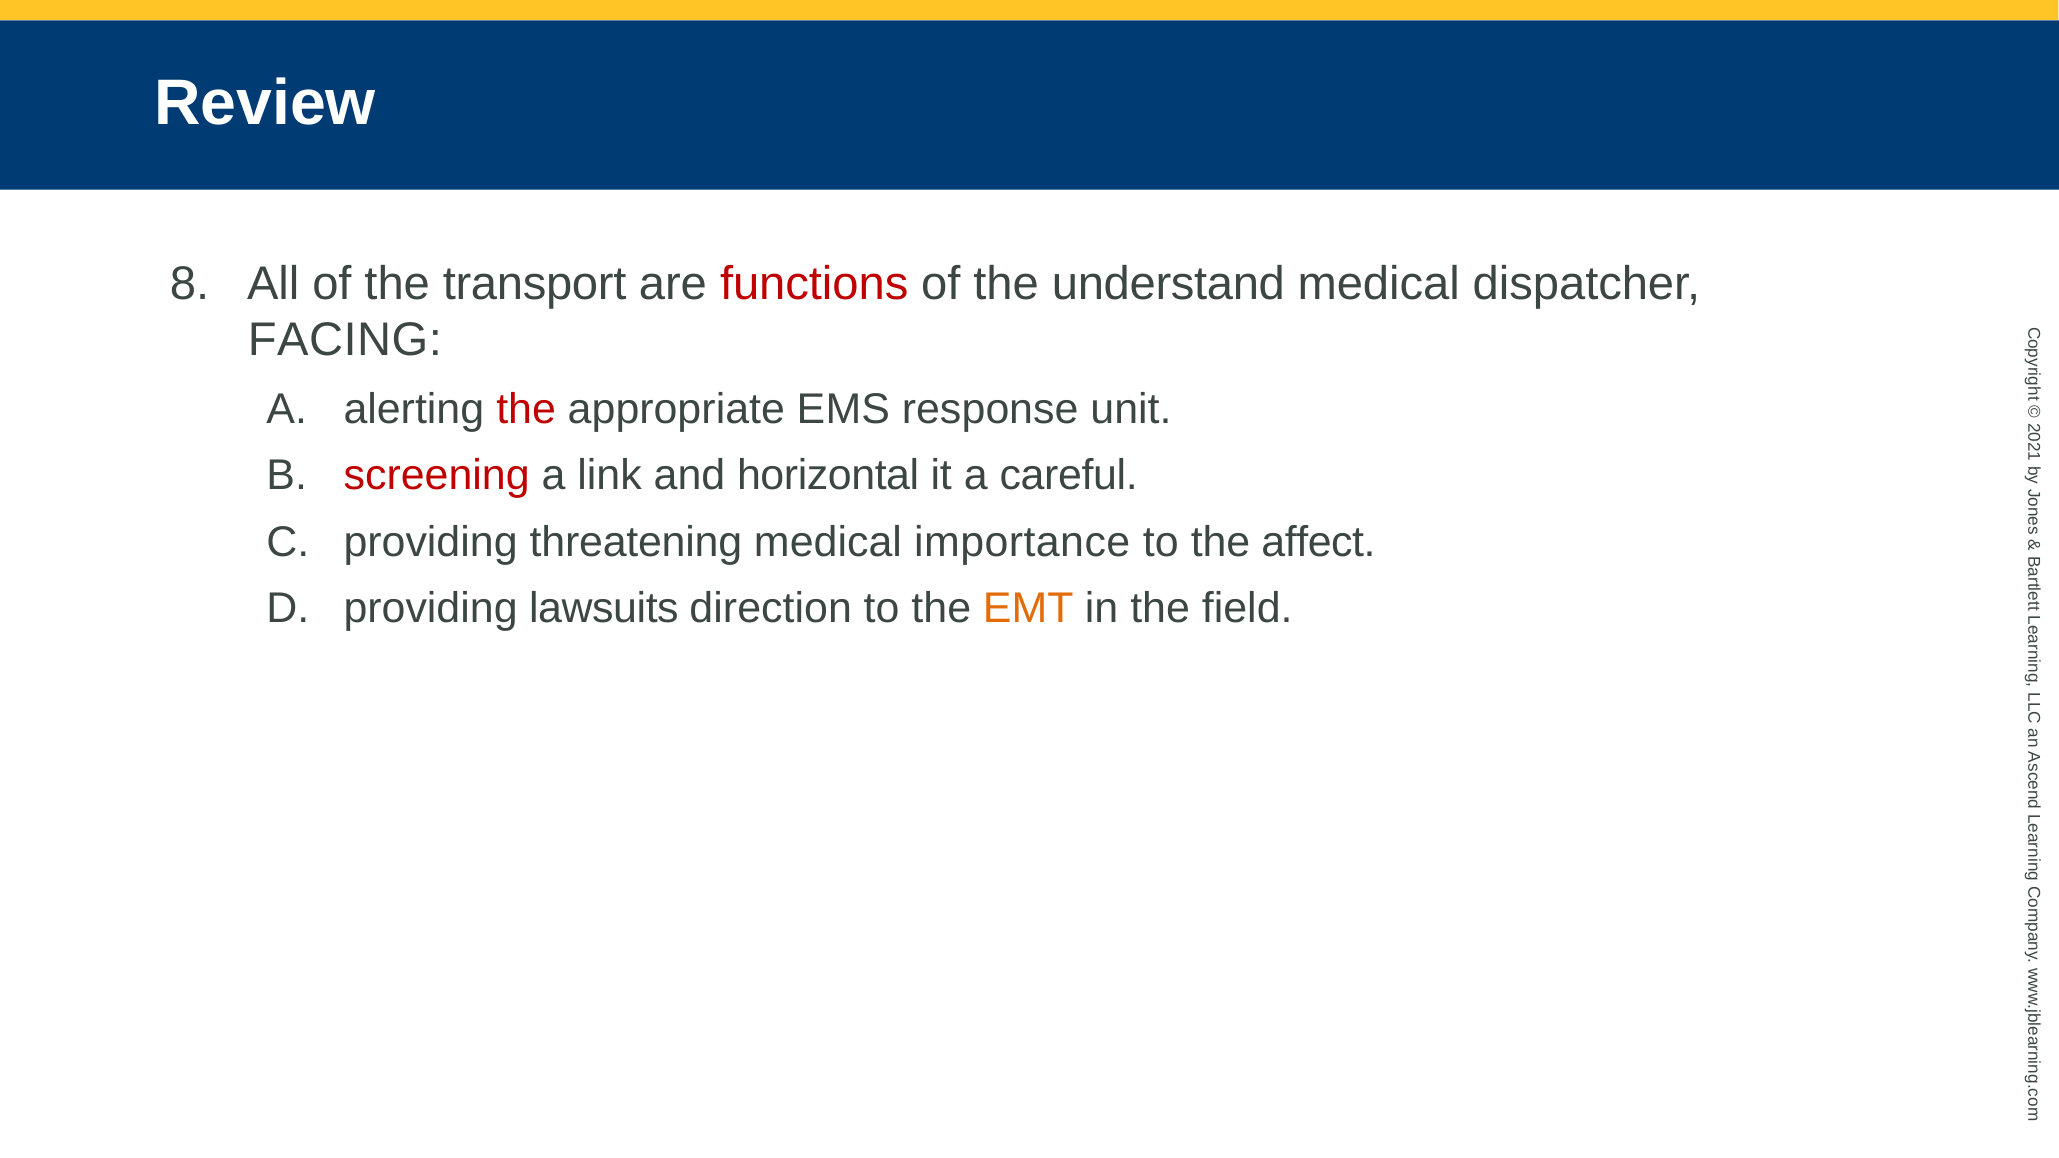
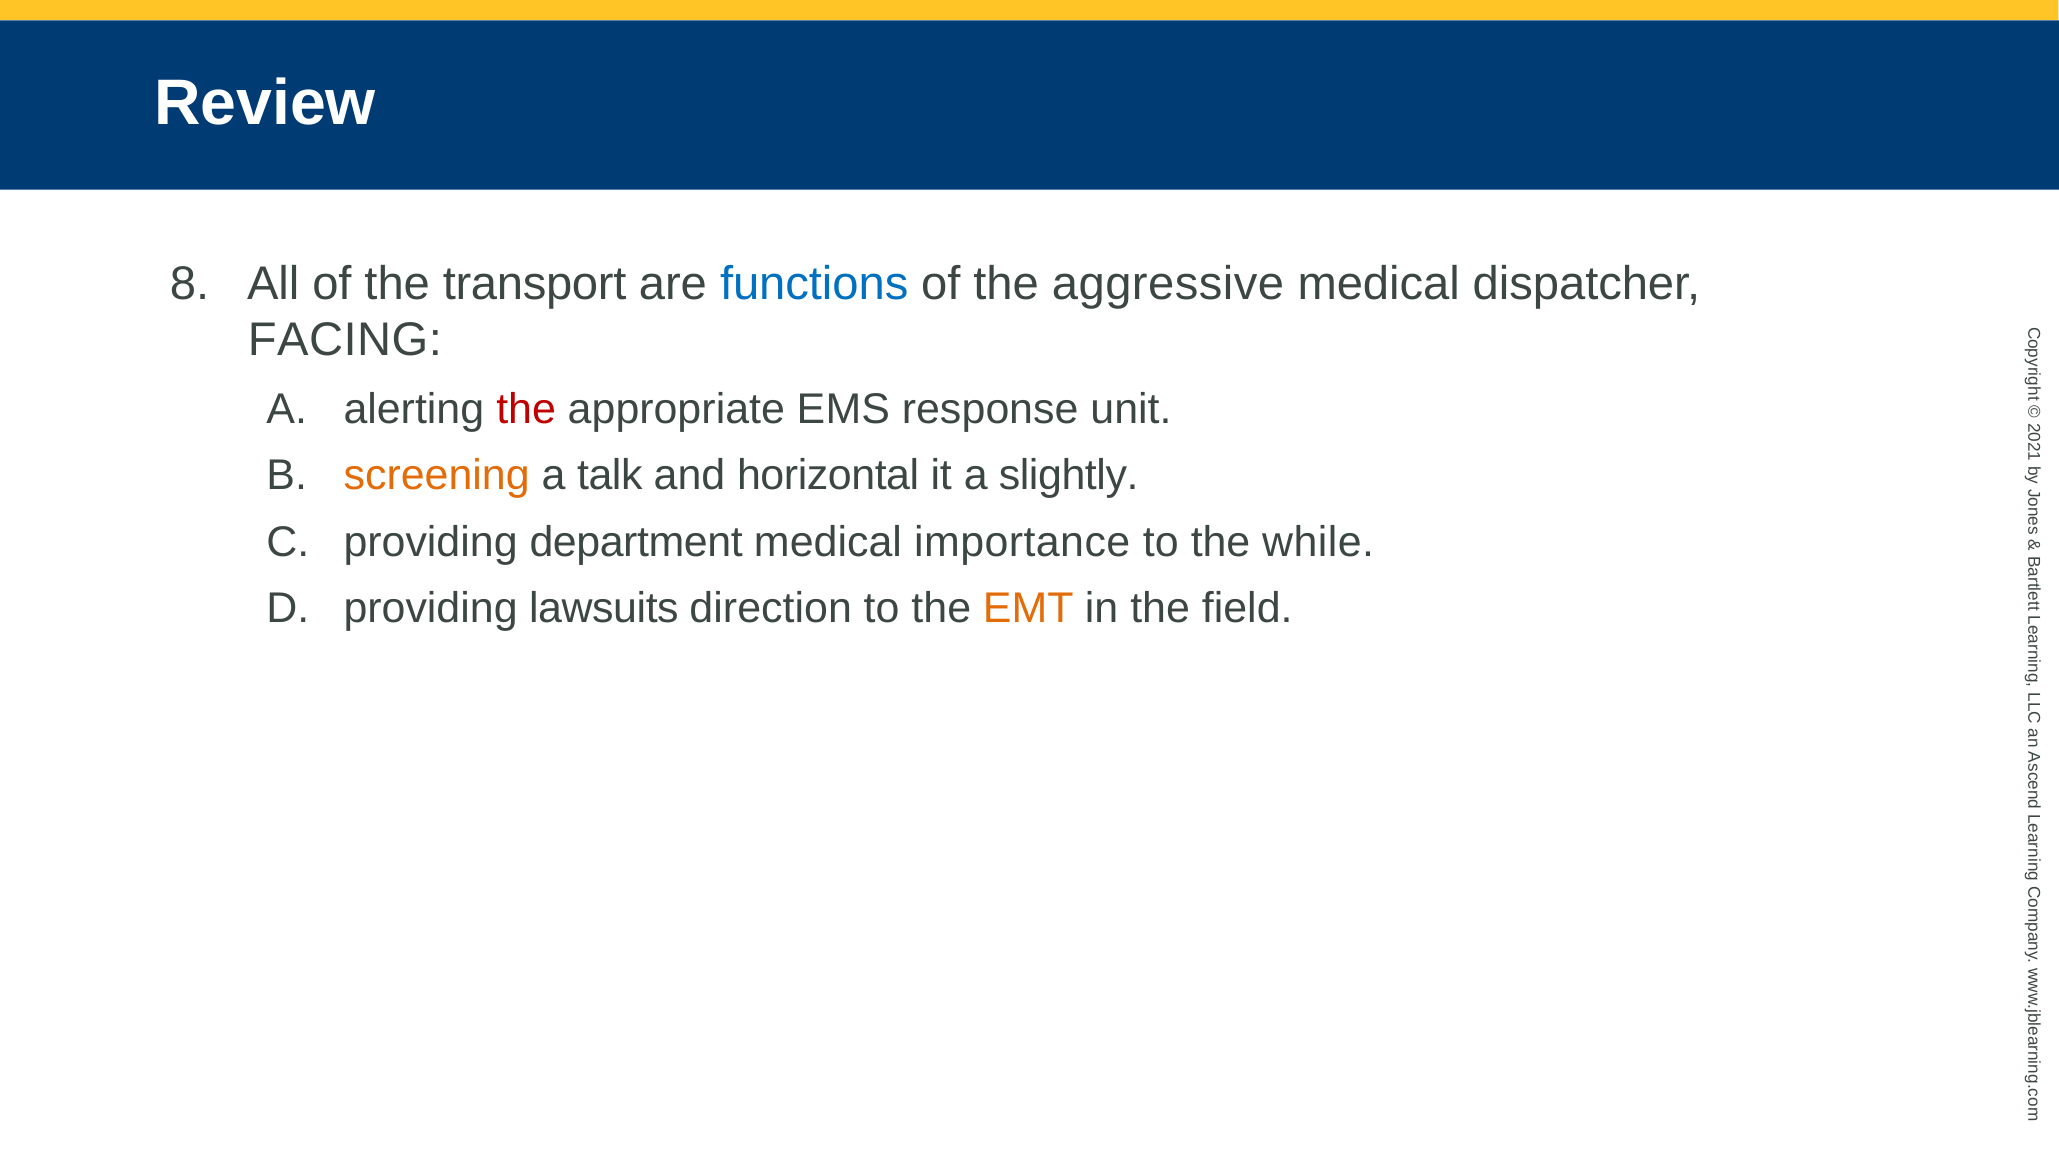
functions colour: red -> blue (814, 284)
understand: understand -> aggressive (1168, 284)
screening colour: red -> orange (437, 476)
link: link -> talk (610, 476)
careful: careful -> slightly (1069, 476)
threatening: threatening -> department (636, 542)
affect: affect -> while (1318, 542)
